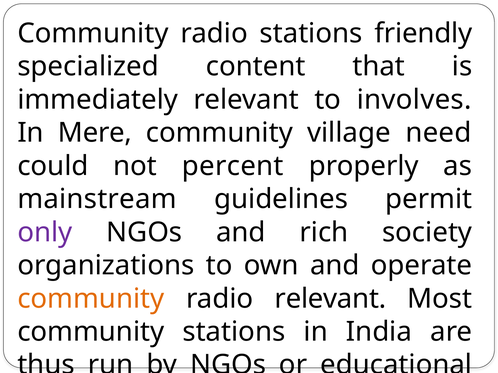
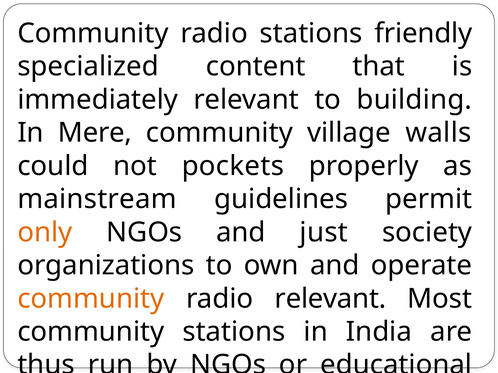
involves: involves -> building (414, 100)
need: need -> walls (438, 133)
percent: percent -> pockets (233, 166)
only colour: purple -> orange (45, 233)
rich: rich -> just (324, 233)
